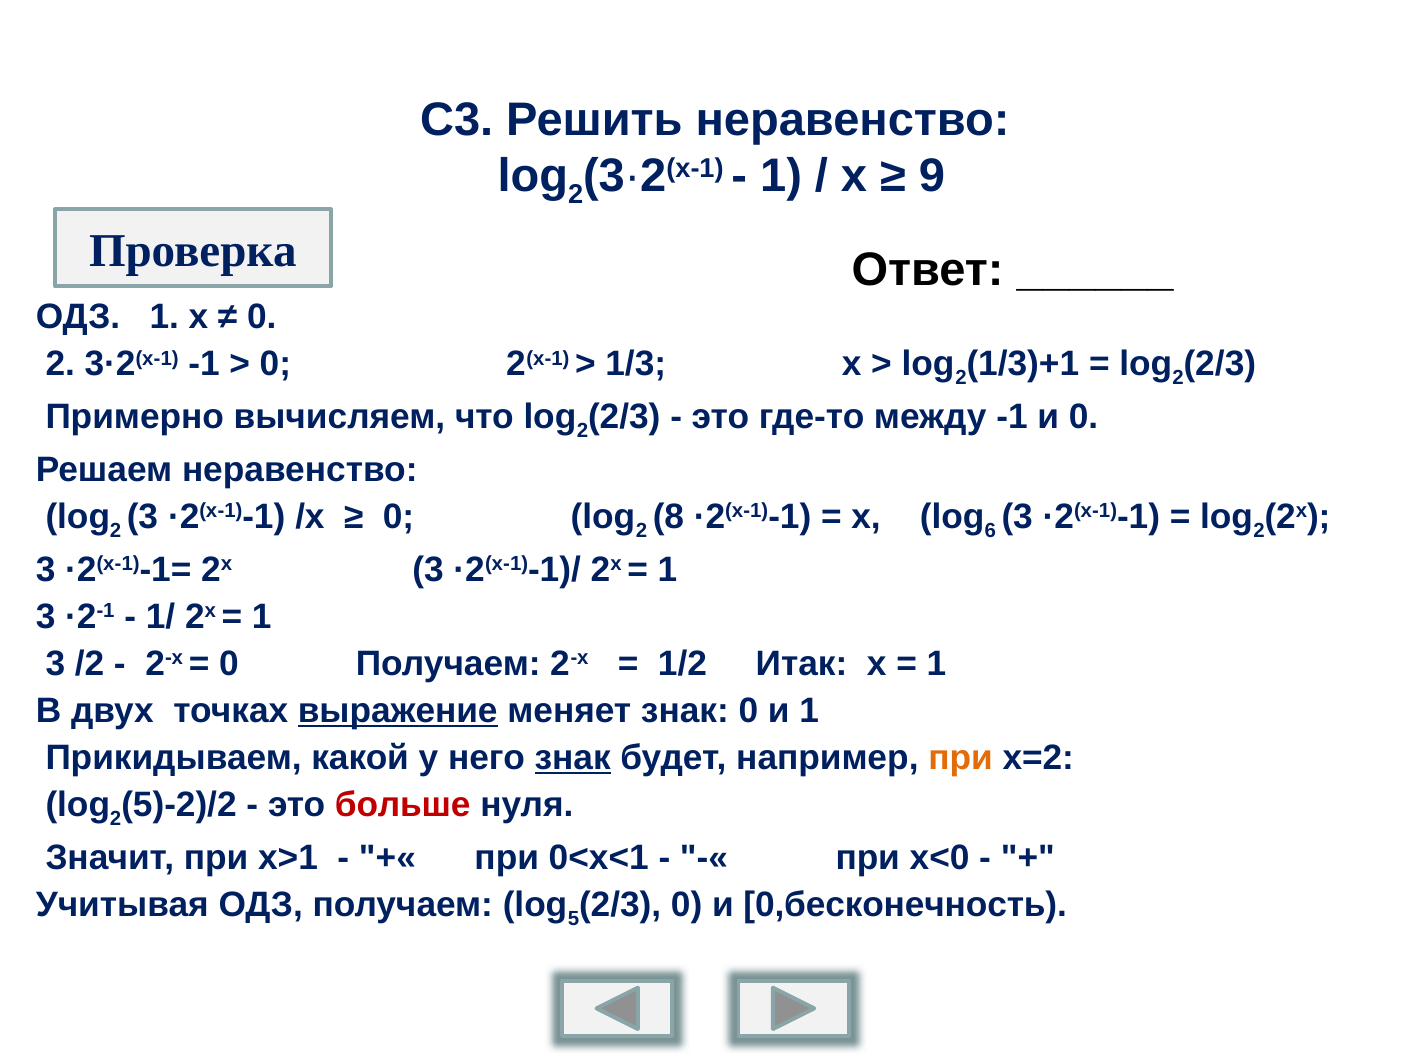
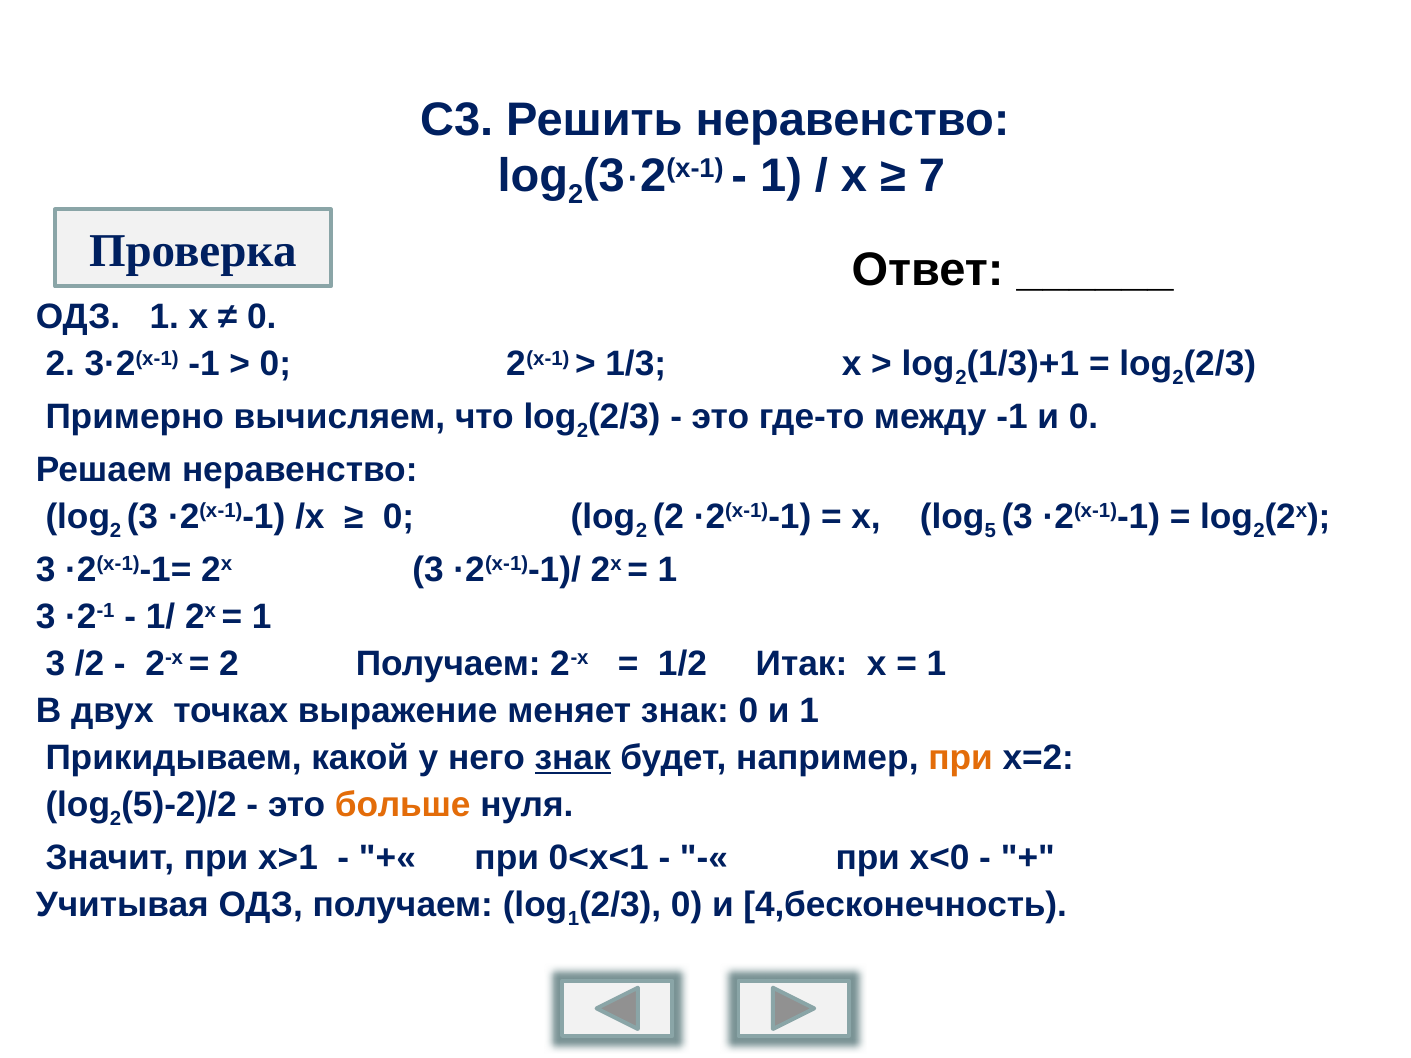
9: 9 -> 7 (932, 176)
2 8: 8 -> 2 (668, 517)
6: 6 -> 5 (990, 531)
0: 0 -> 2 (229, 664)
выражение underline: present -> none (398, 711)
больше colour: red -> orange (403, 805)
5: 5 -> 1 (574, 919)
0,бесконечность: 0,бесконечность -> 4,бесконечность (905, 905)
